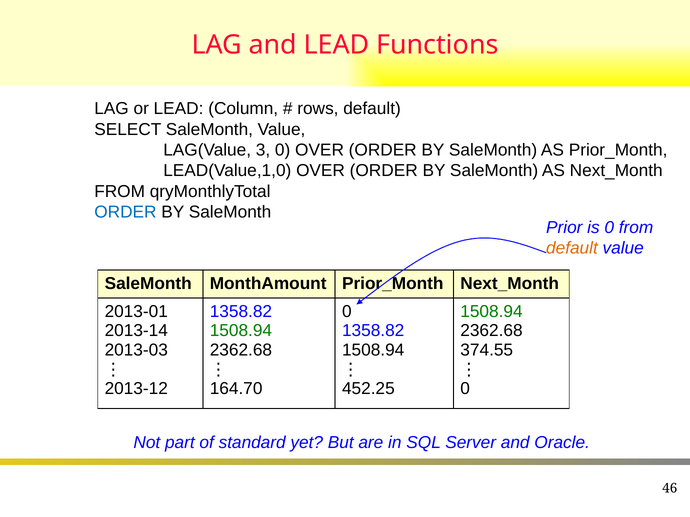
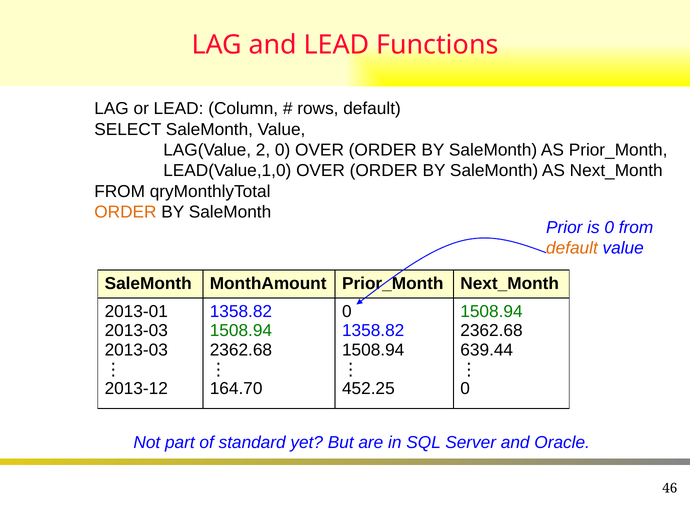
3: 3 -> 2 (263, 150)
ORDER colour: blue -> orange (125, 212)
2013-14: 2013-14 -> 2013-03 (136, 331)
374.55: 374.55 -> 639.44 (487, 350)
